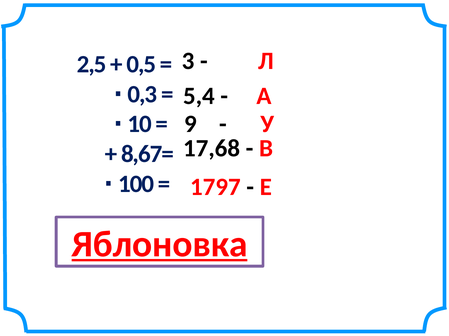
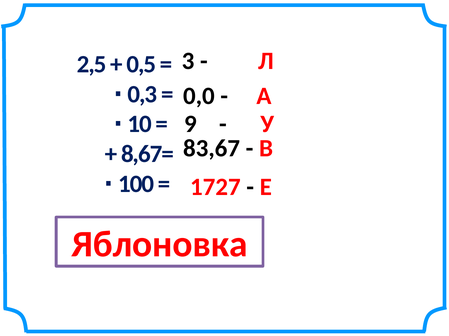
5,4: 5,4 -> 0,0 (199, 96)
17,68: 17,68 -> 83,67 (212, 149)
1797: 1797 -> 1727 (216, 187)
Яблоновка underline: present -> none (160, 245)
